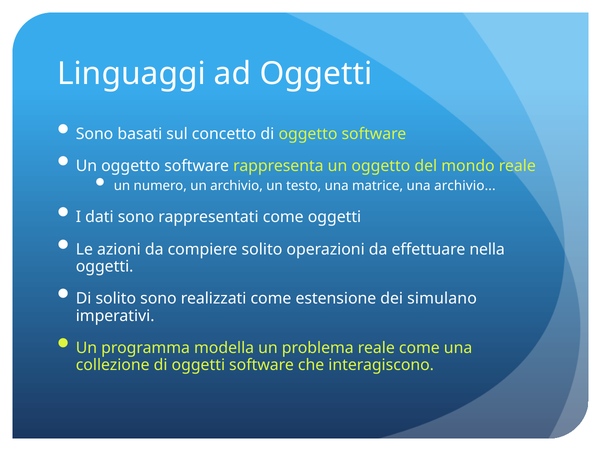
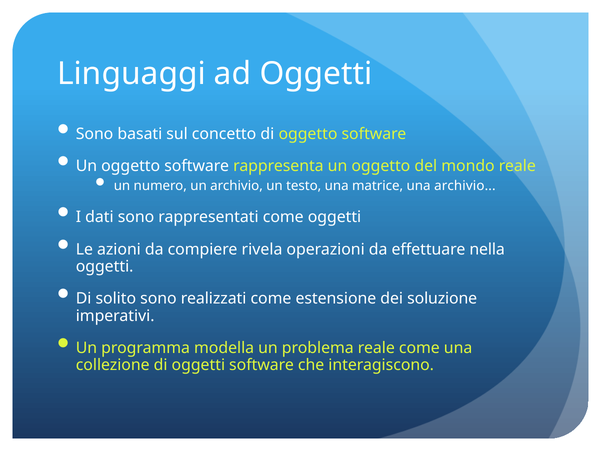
compiere solito: solito -> rivela (262, 249)
simulano: simulano -> soluzione (442, 298)
